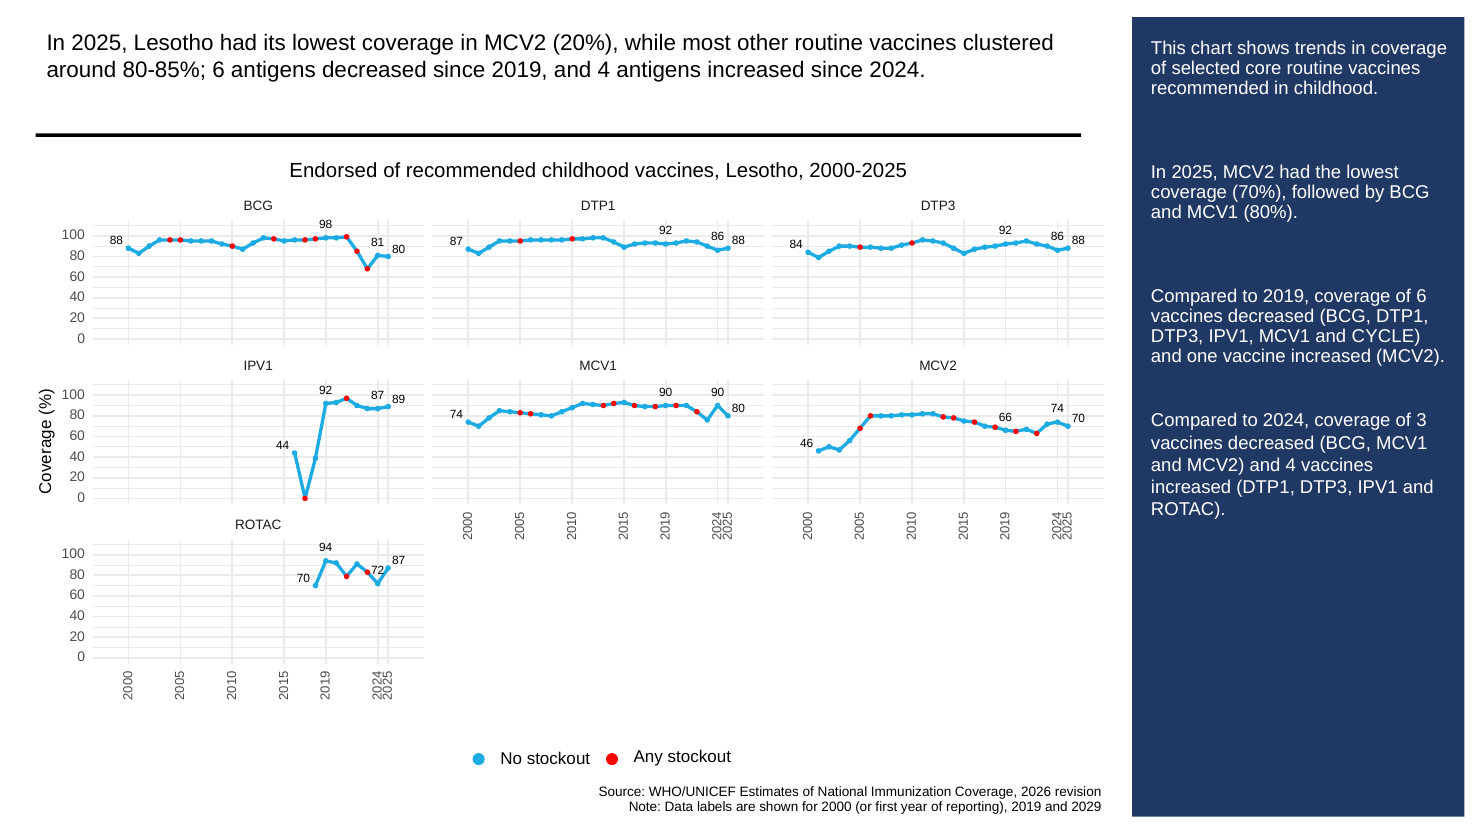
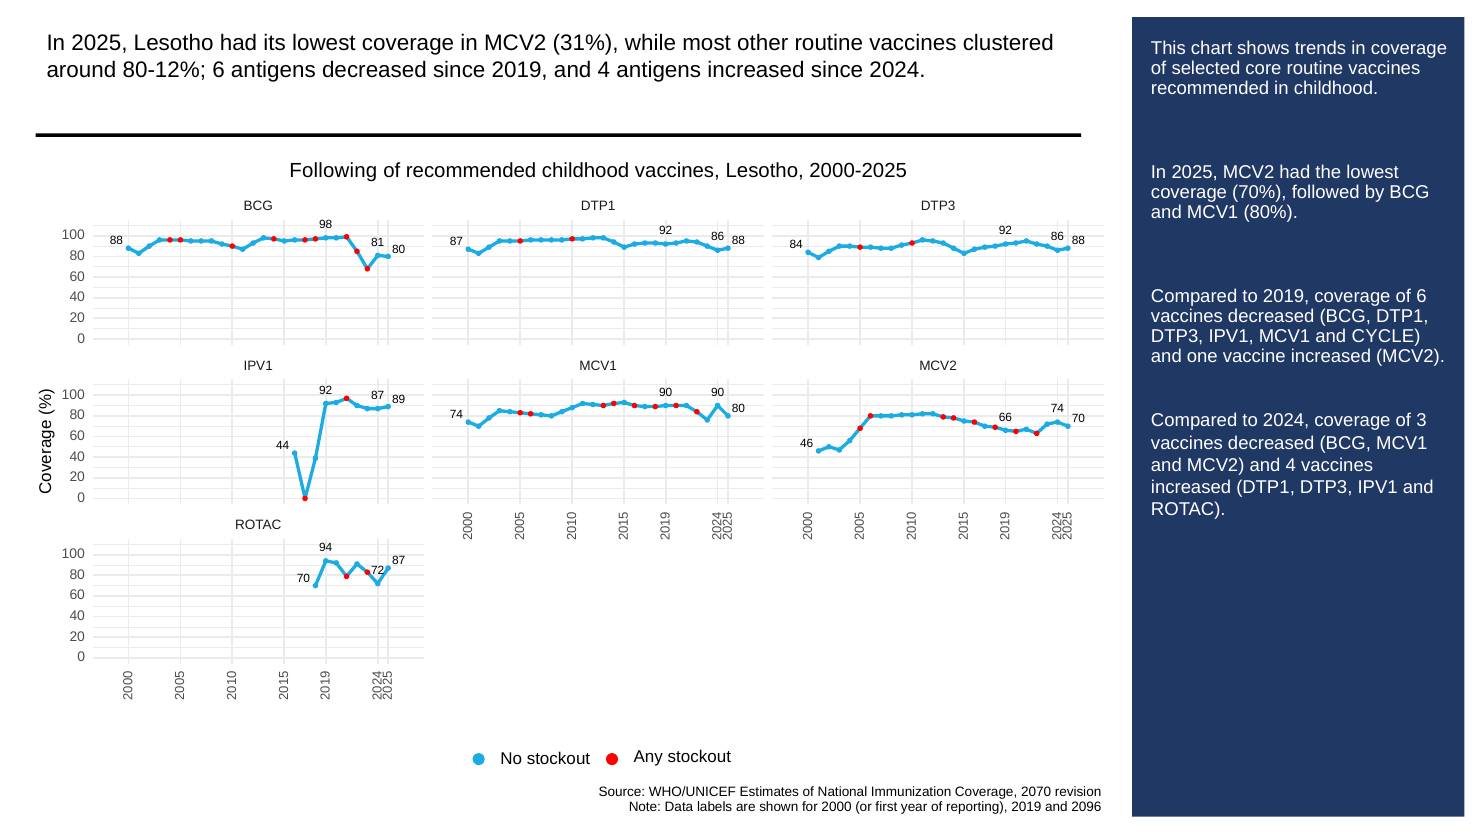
20%: 20% -> 31% (586, 43)
80-85%: 80-85% -> 80-12% (164, 70)
Endorsed: Endorsed -> Following (333, 171)
2026: 2026 -> 2070 (1036, 792)
2029: 2029 -> 2096 (1086, 807)
